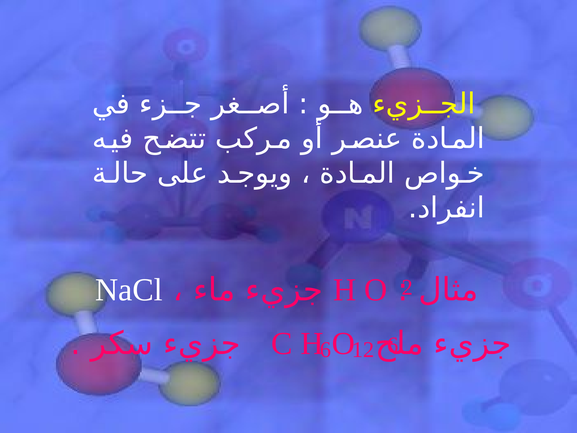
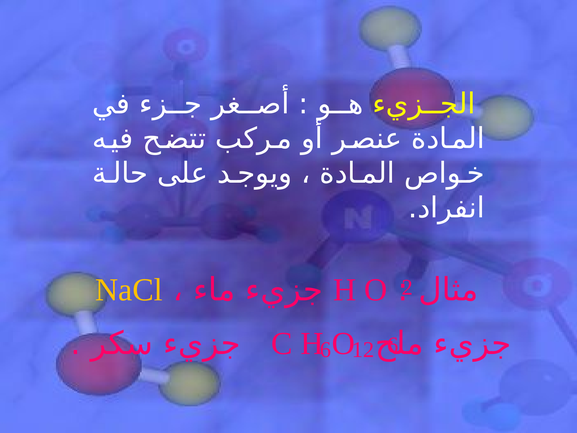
NaCl colour: white -> yellow (129, 290)
